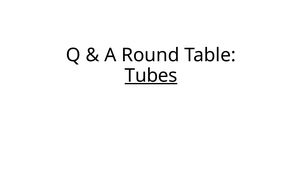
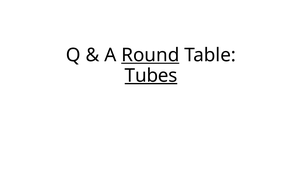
Round underline: none -> present (150, 55)
